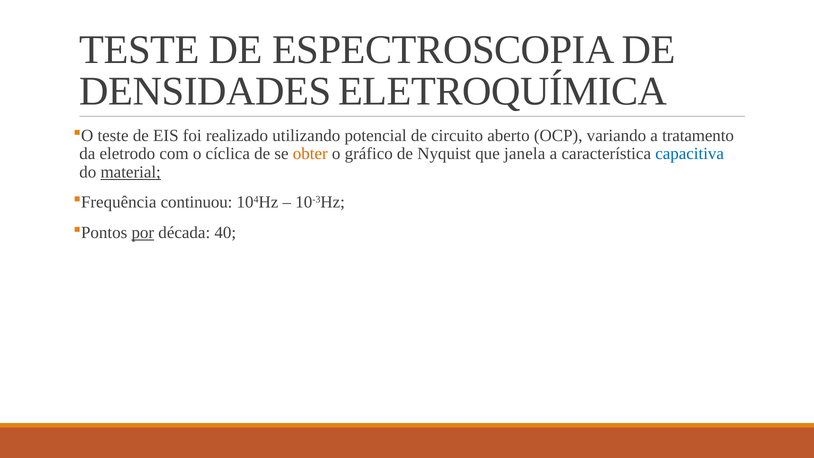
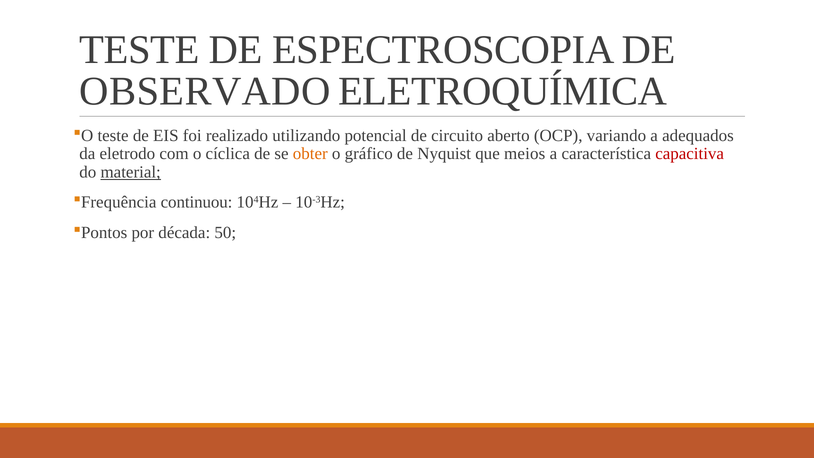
DENSIDADES: DENSIDADES -> OBSERVADO (205, 91)
tratamento: tratamento -> adequados (698, 135)
janela: janela -> meios (525, 154)
capacitiva colour: blue -> red (690, 154)
por underline: present -> none (143, 232)
40: 40 -> 50 (225, 232)
